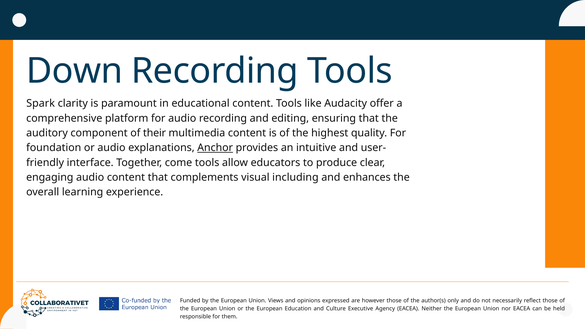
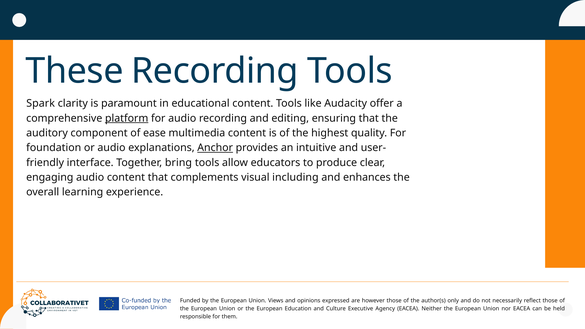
Down: Down -> These (75, 71)
platform underline: none -> present (127, 118)
their: their -> ease (155, 133)
come: come -> bring (178, 163)
